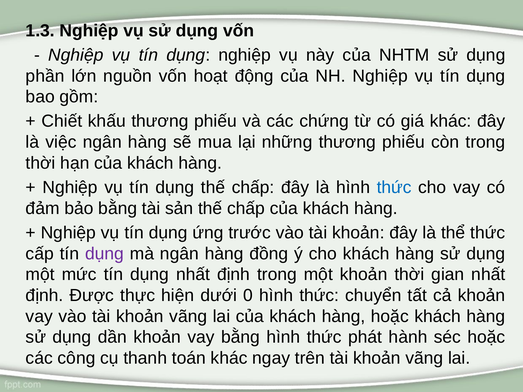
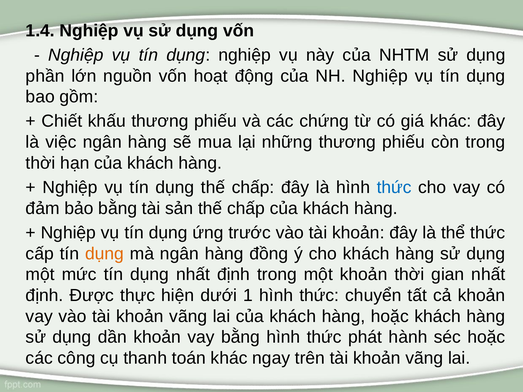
1.3: 1.3 -> 1.4 (40, 31)
dụng colour: purple -> orange (104, 254)
0: 0 -> 1 (248, 296)
